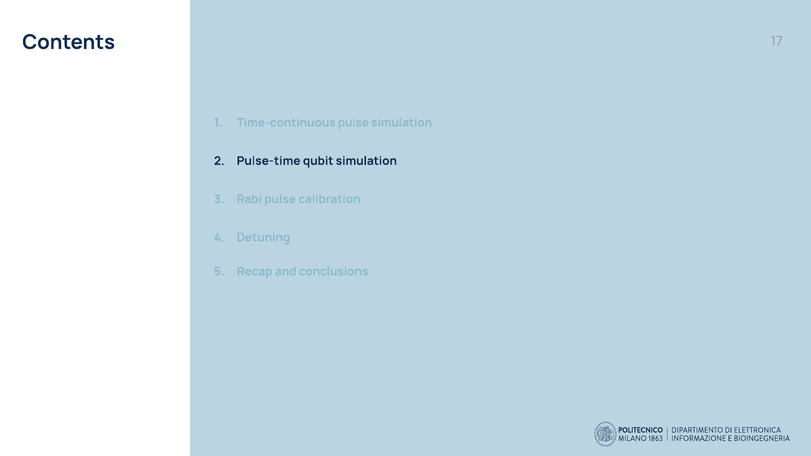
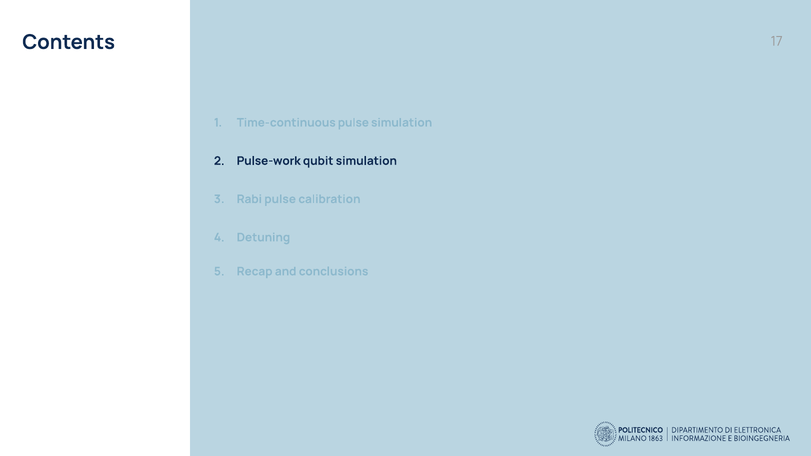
Pulse-time: Pulse-time -> Pulse-work (269, 161)
